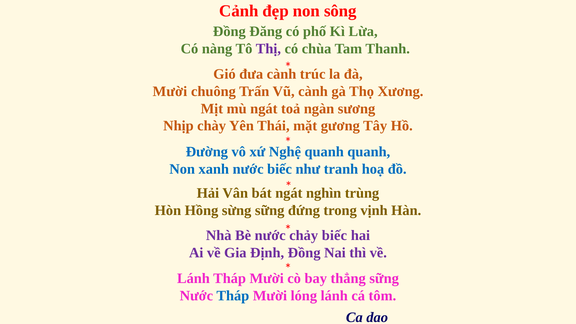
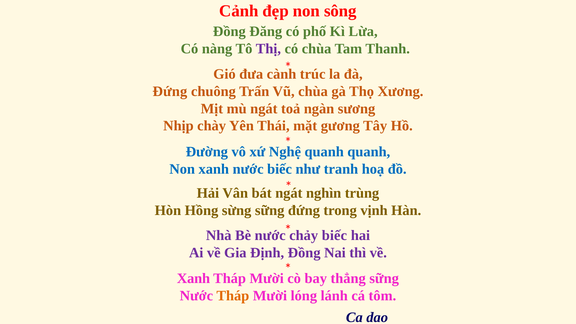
Mười: Mười -> Đứng (170, 91)
Vũ cành: cành -> chùa (313, 91)
Lánh: Lánh -> Xanh (193, 278)
Tháp colour: blue -> orange (233, 296)
